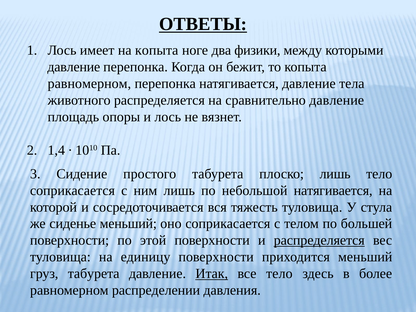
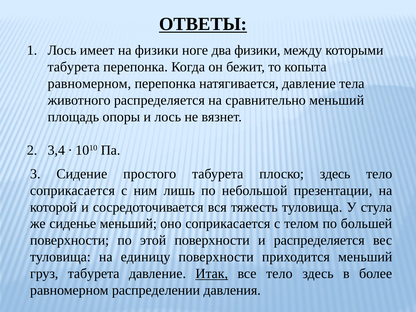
на копыта: копыта -> физики (157, 50)
давление: давление -> табурета (74, 67)
сравнительно давление: давление -> меньший (337, 100)
1,4: 1,4 -> 3,4 (56, 150)
плоско лишь: лишь -> здесь (335, 174)
небольшой натягивается: натягивается -> презентации (333, 190)
распределяется underline: present -> none (319, 240)
